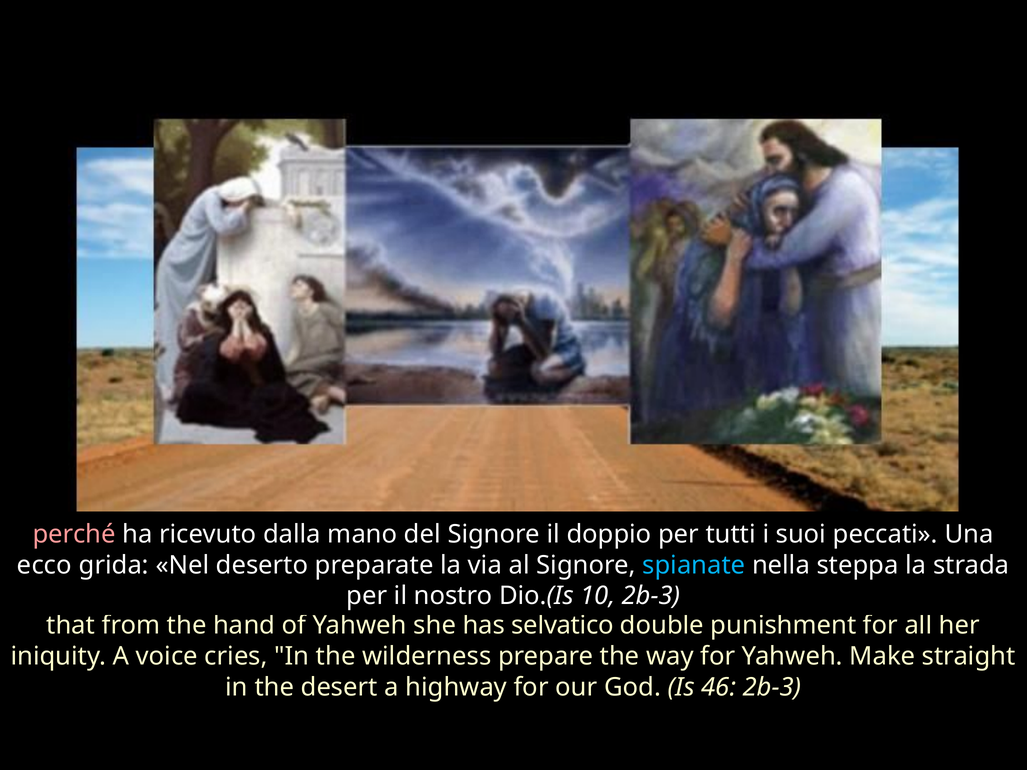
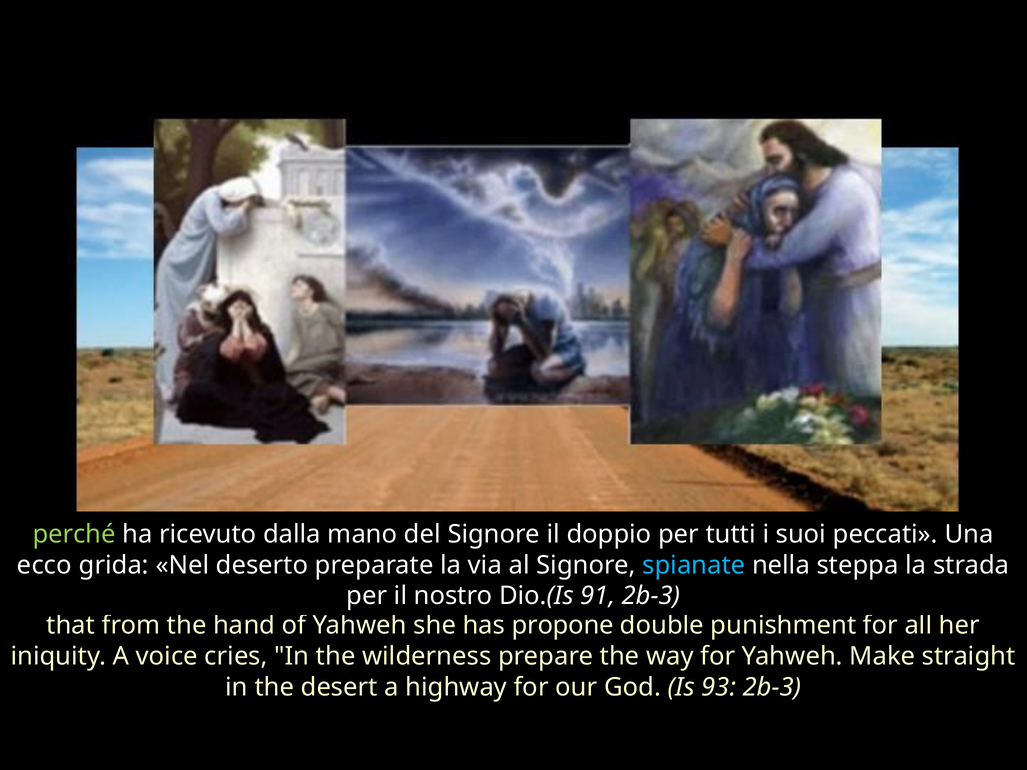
perché colour: pink -> light green (74, 534)
10: 10 -> 91 (598, 596)
selvatico: selvatico -> propone (563, 626)
46: 46 -> 93 (719, 687)
